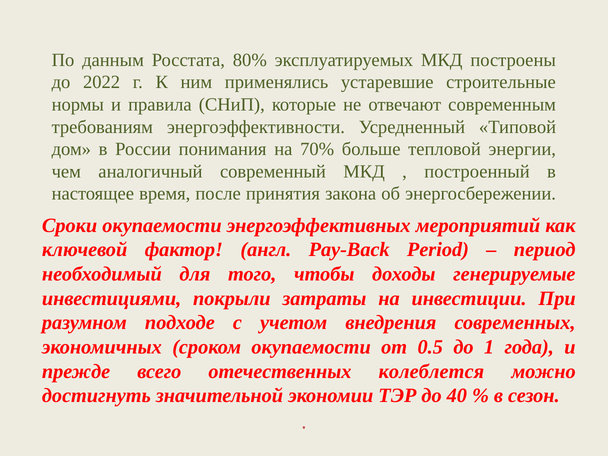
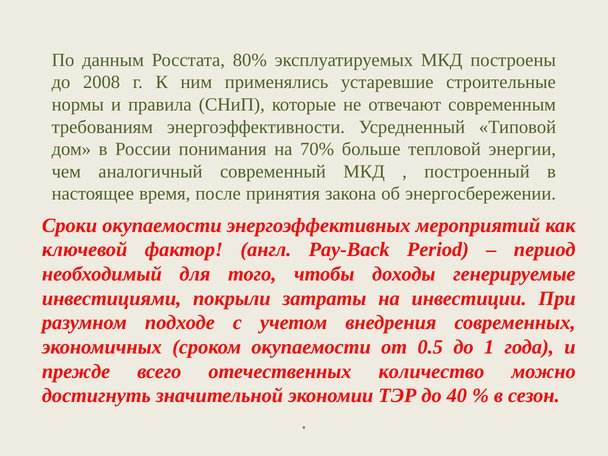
2022: 2022 -> 2008 (102, 82)
колеблется: колеблется -> количество (431, 371)
